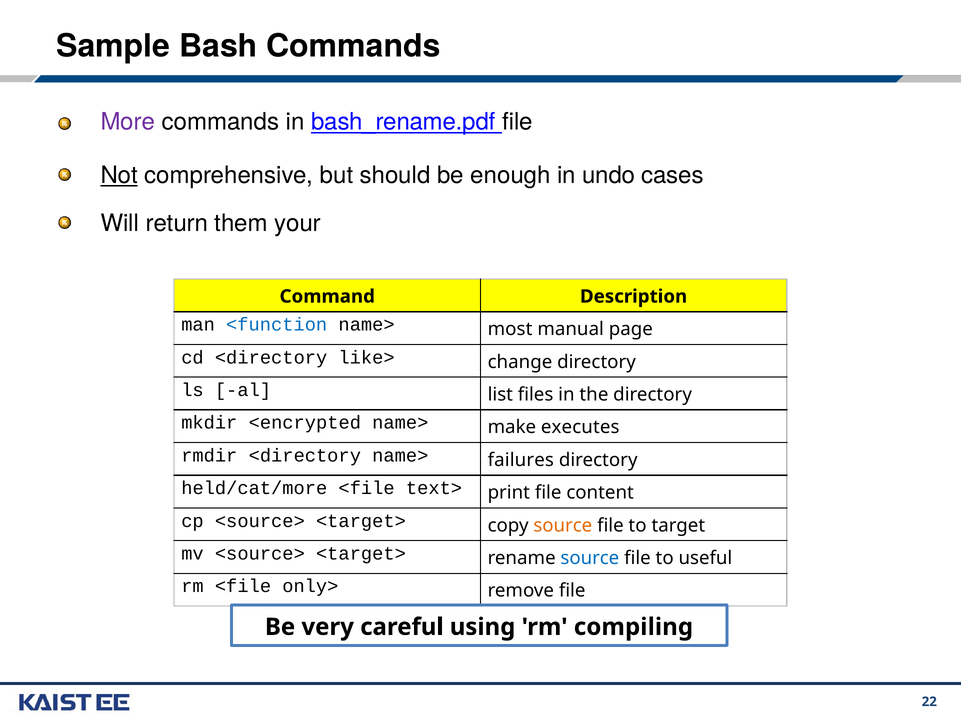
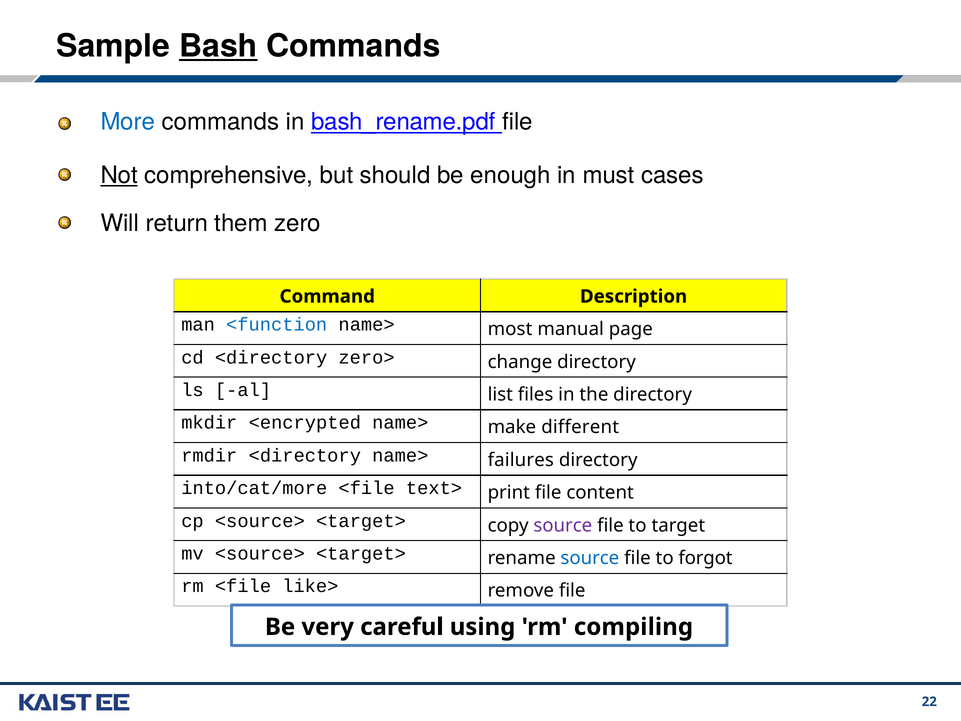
Bash underline: none -> present (218, 46)
More colour: purple -> blue (128, 122)
undo: undo -> must (609, 175)
your: your -> zero (298, 223)
like>: like> -> zero> (367, 357)
executes: executes -> different (580, 427)
held/cat/more: held/cat/more -> into/cat/more (254, 488)
source colour: orange -> purple (563, 525)
useful: useful -> forgot (705, 558)
only>: only> -> like> (310, 586)
